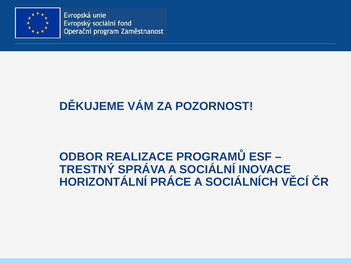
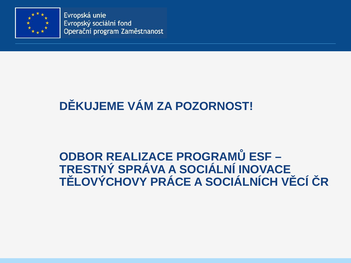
HORIZONTÁLNÍ: HORIZONTÁLNÍ -> TĚLOVÝCHOVY (103, 182)
